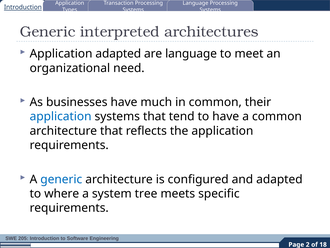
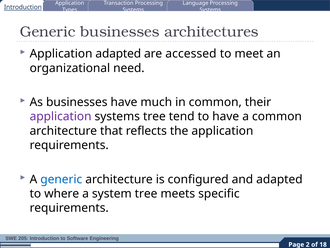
Generic interpreted: interpreted -> businesses (120, 32)
are language: language -> accessed (191, 54)
application colour: blue -> purple (61, 116)
systems that: that -> tree (154, 116)
